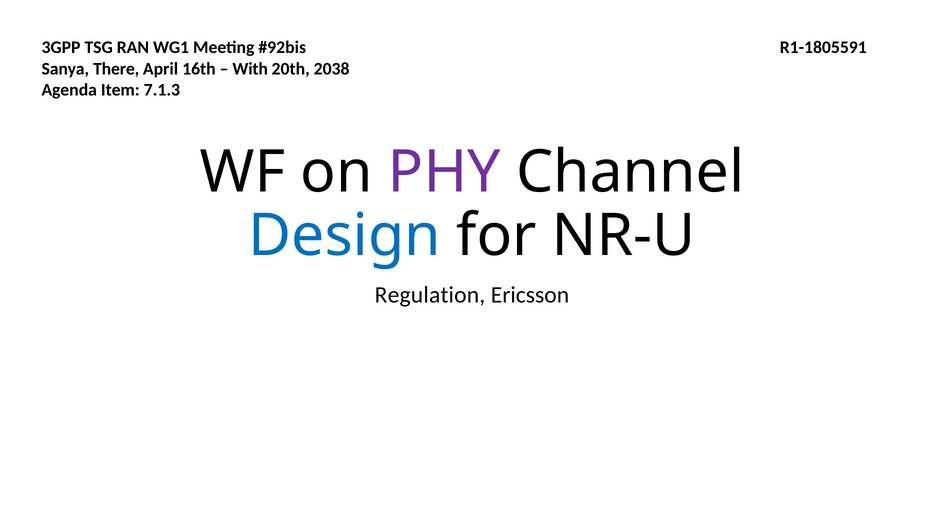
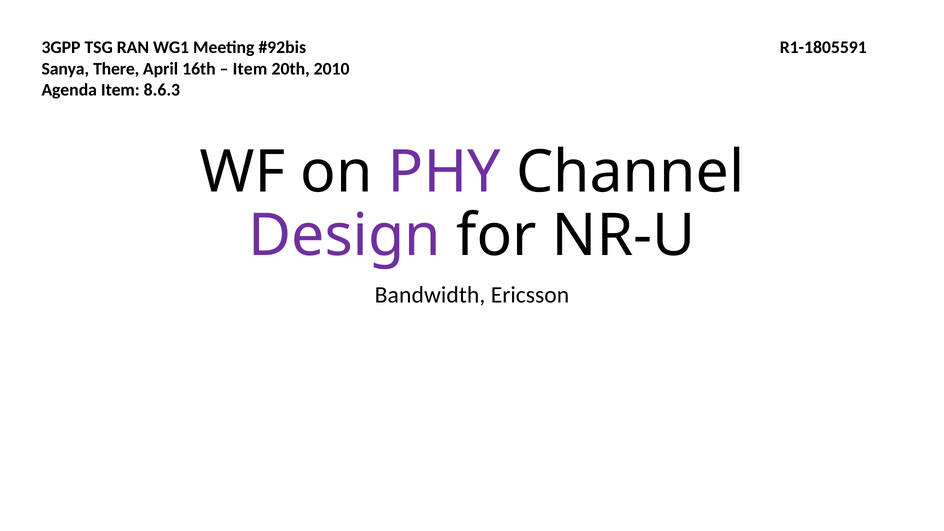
With: With -> Item (250, 69)
2038: 2038 -> 2010 (332, 69)
7.1.3: 7.1.3 -> 8.6.3 (162, 90)
Design colour: blue -> purple (345, 236)
Regulation: Regulation -> Bandwidth (430, 295)
